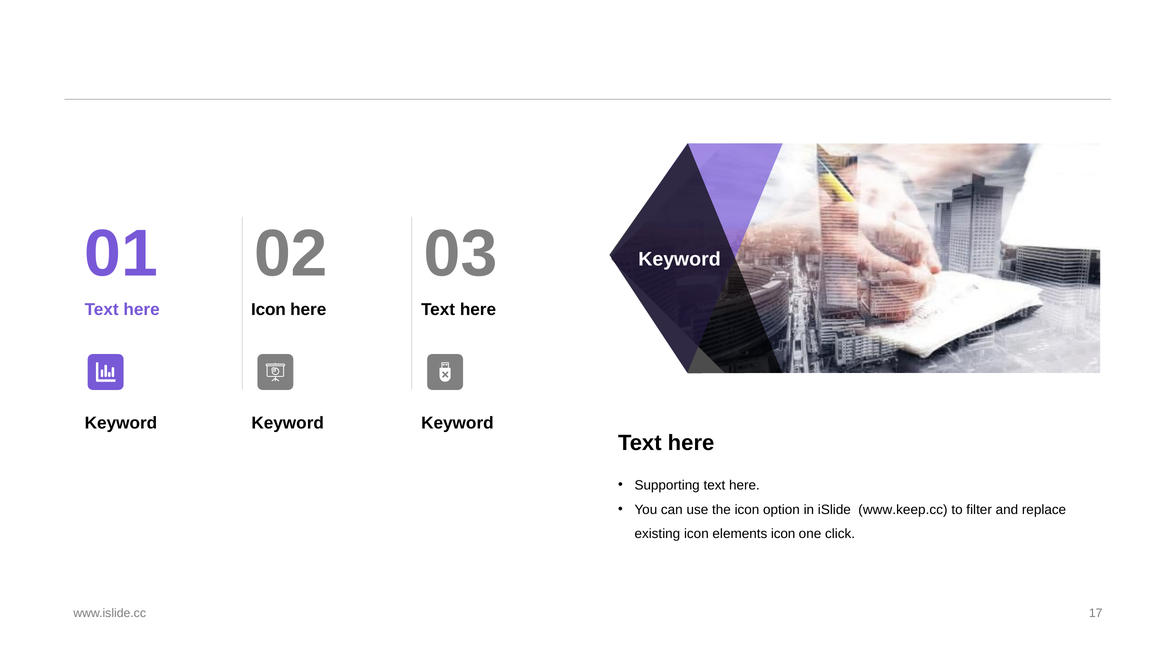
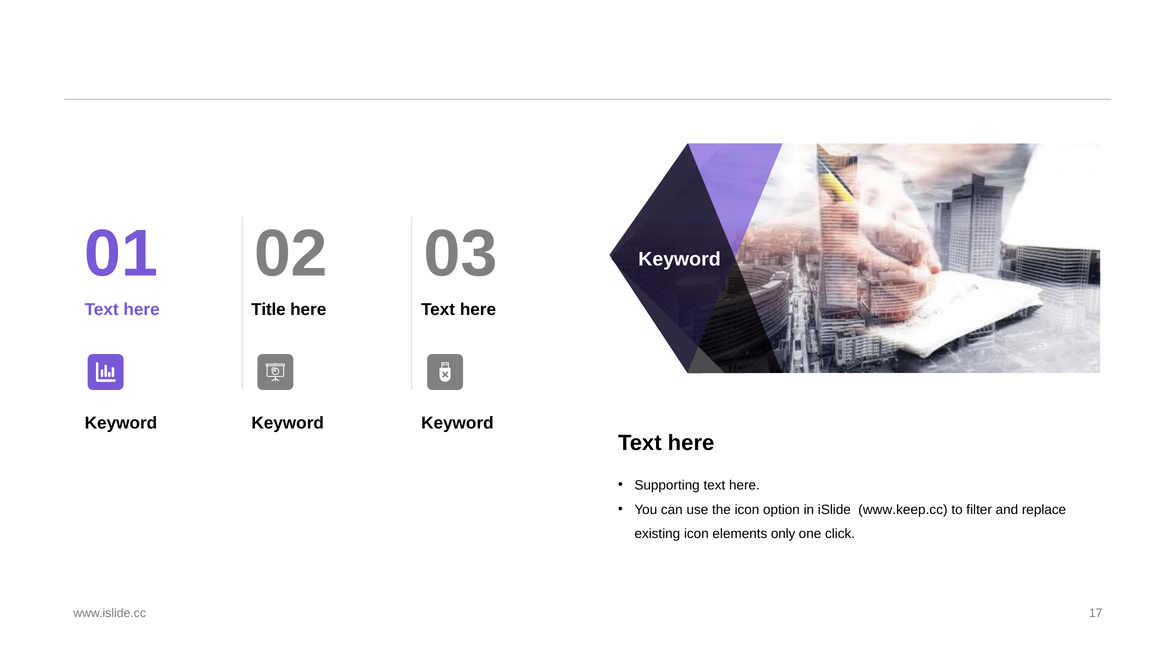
Icon: Icon -> Title (268, 309)
elements icon: icon -> only (783, 534)
